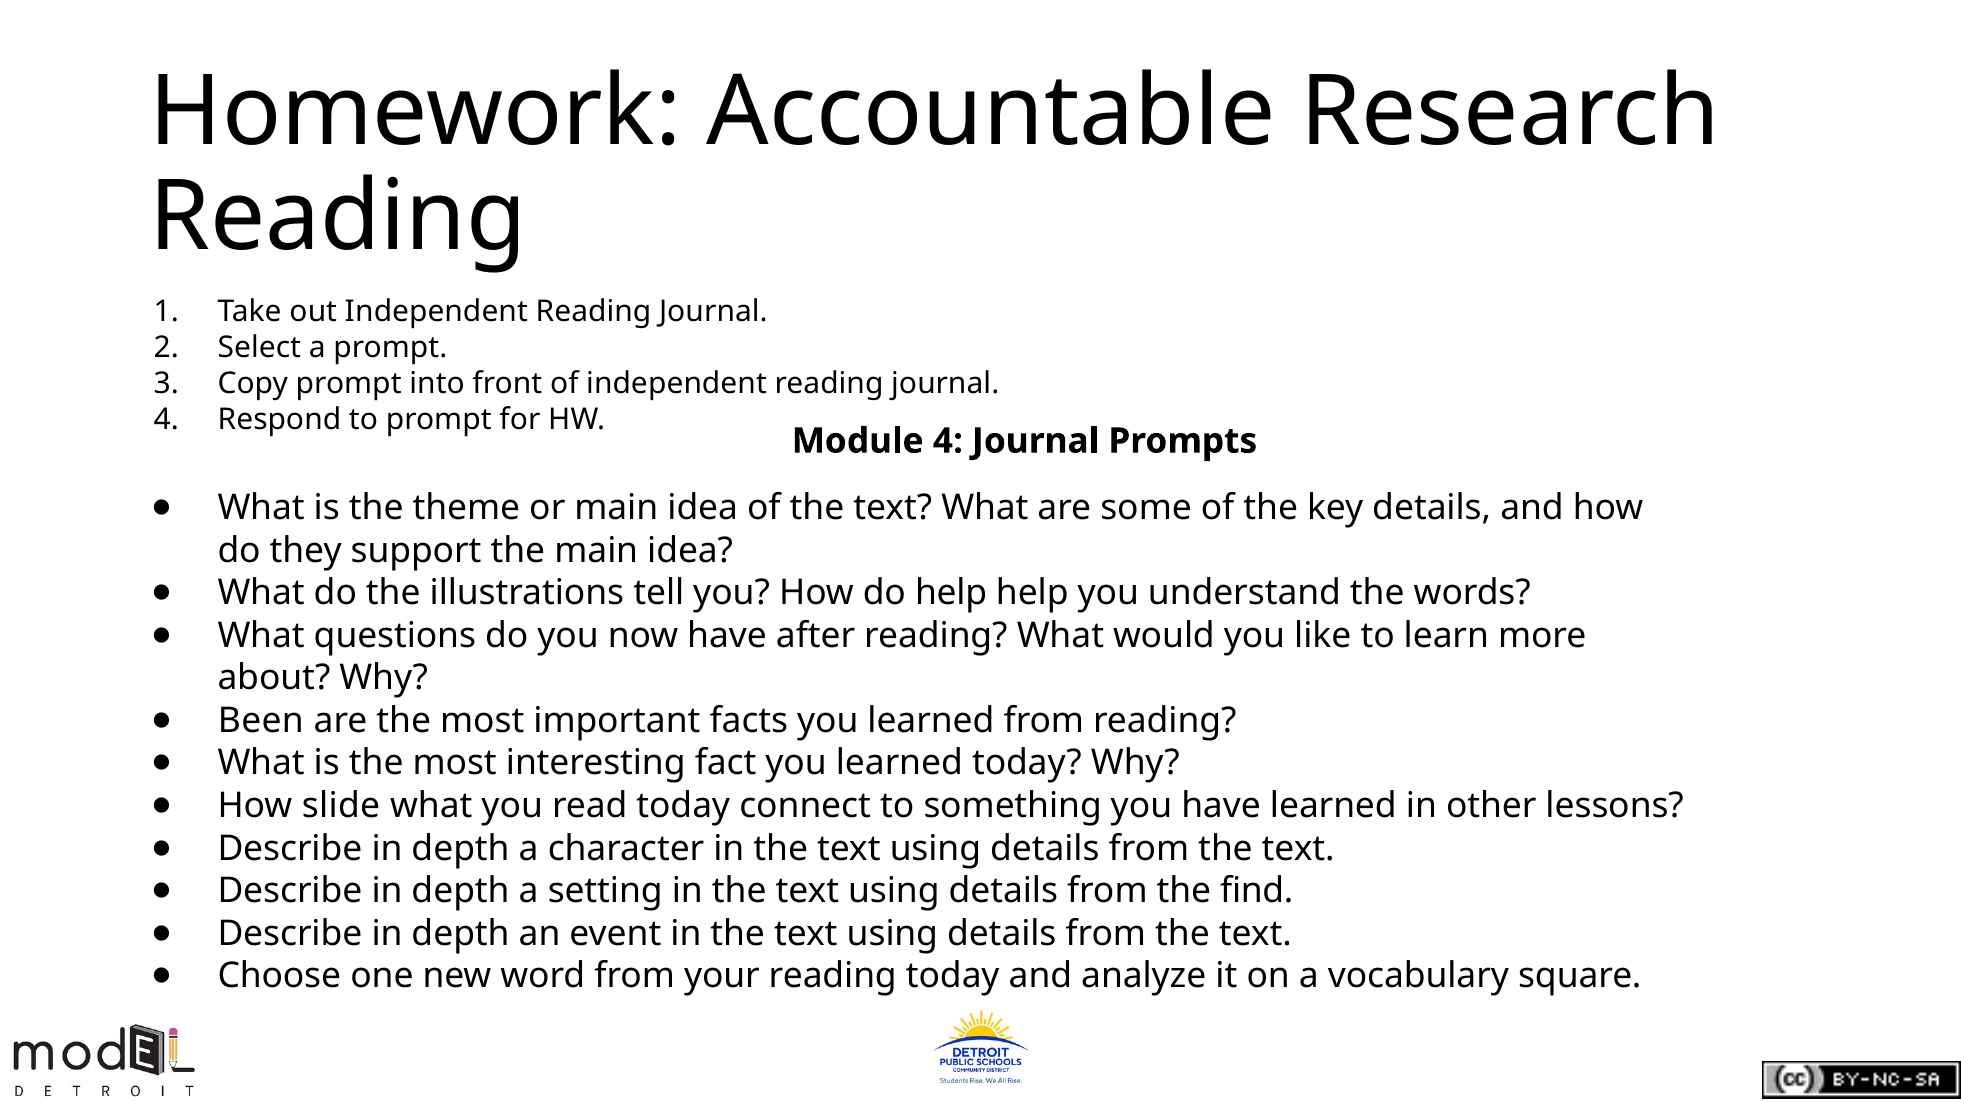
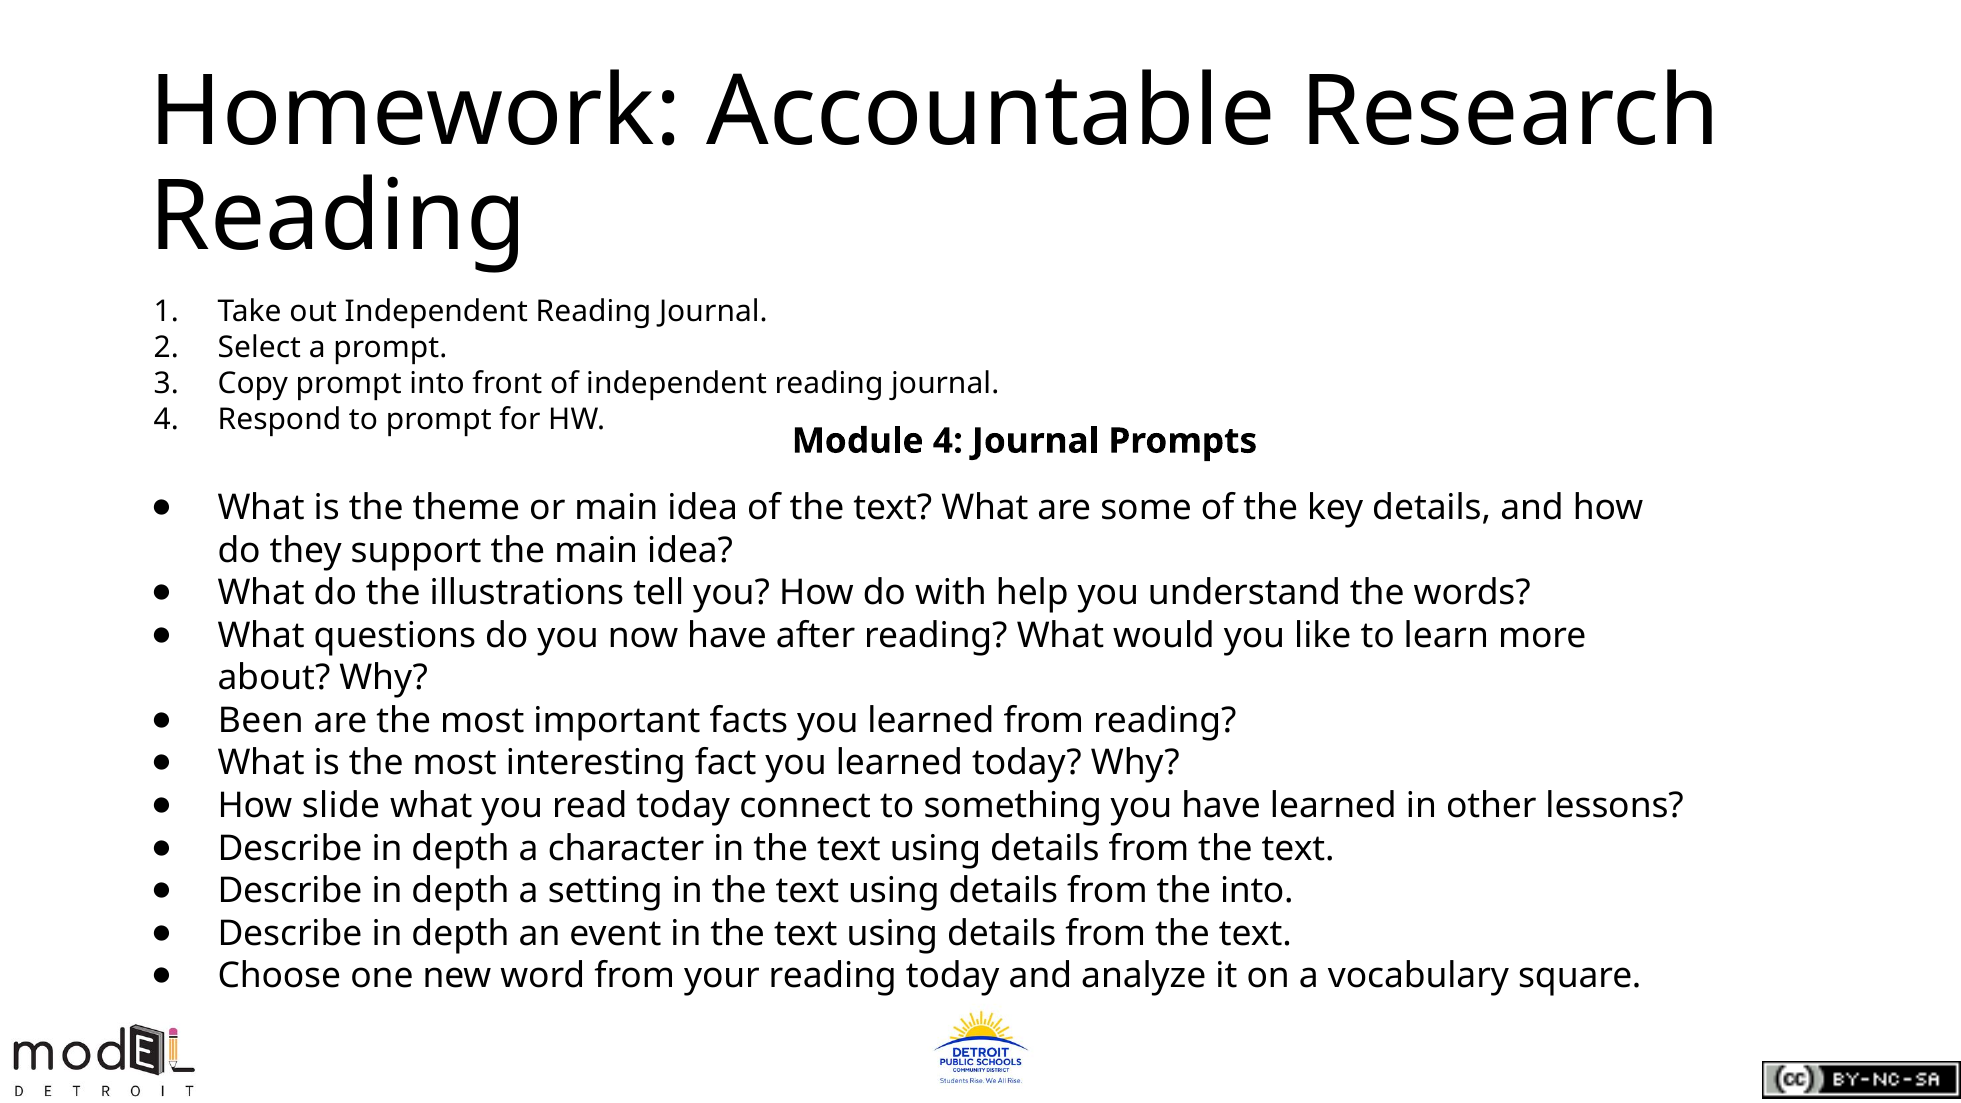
do help: help -> with (951, 593)
the find: find -> into (1257, 891)
